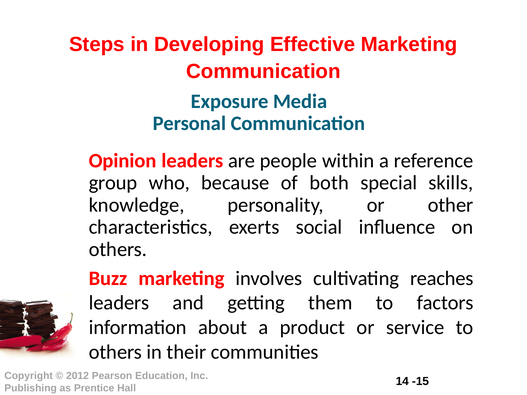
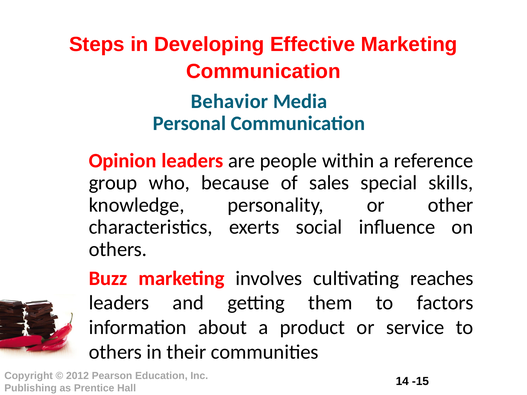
Exposure: Exposure -> Behavior (230, 101)
both: both -> sales (329, 183)
